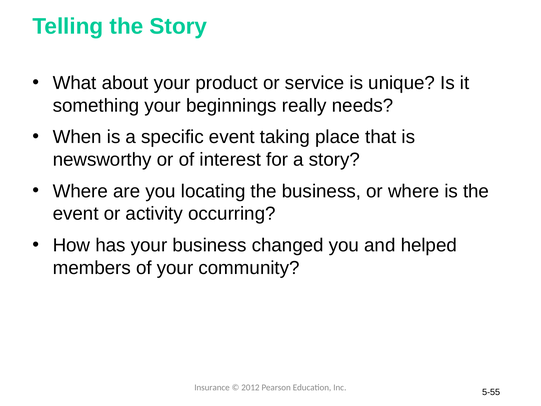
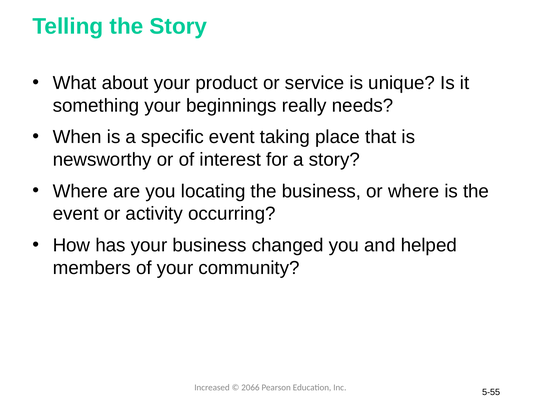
Insurance: Insurance -> Increased (212, 387)
2012: 2012 -> 2066 (250, 387)
